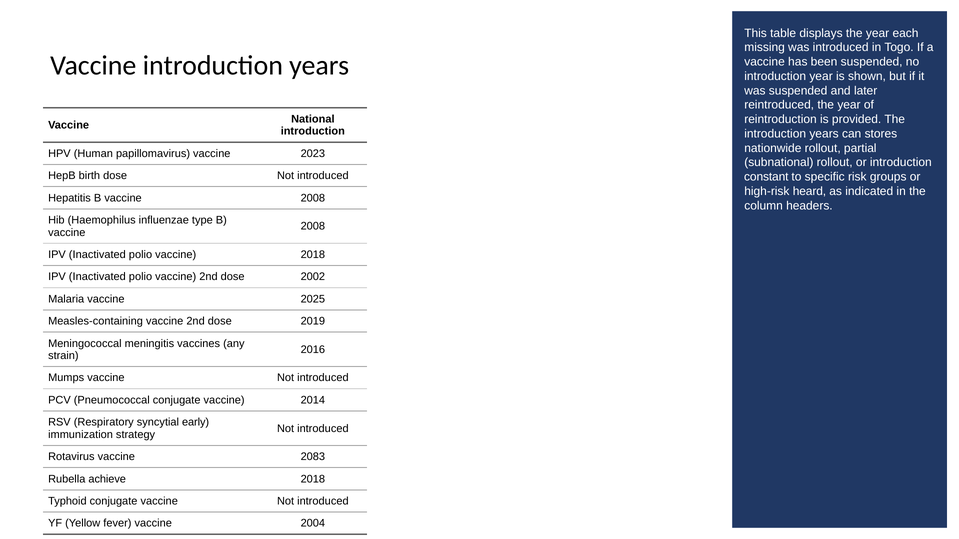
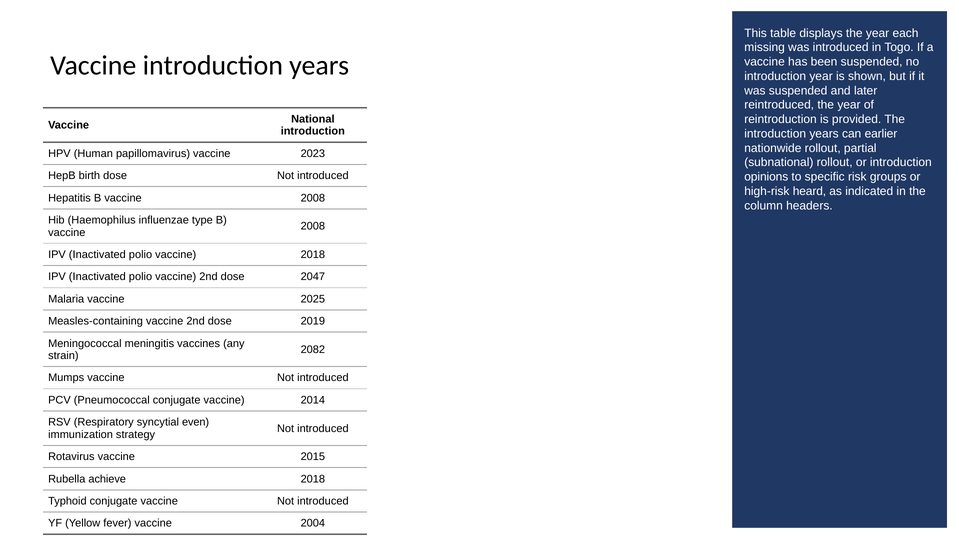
stores: stores -> earlier (881, 134)
constant: constant -> opinions (766, 177)
2002: 2002 -> 2047 (313, 277)
2016: 2016 -> 2082 (313, 350)
early: early -> even (196, 423)
2083: 2083 -> 2015 (313, 457)
